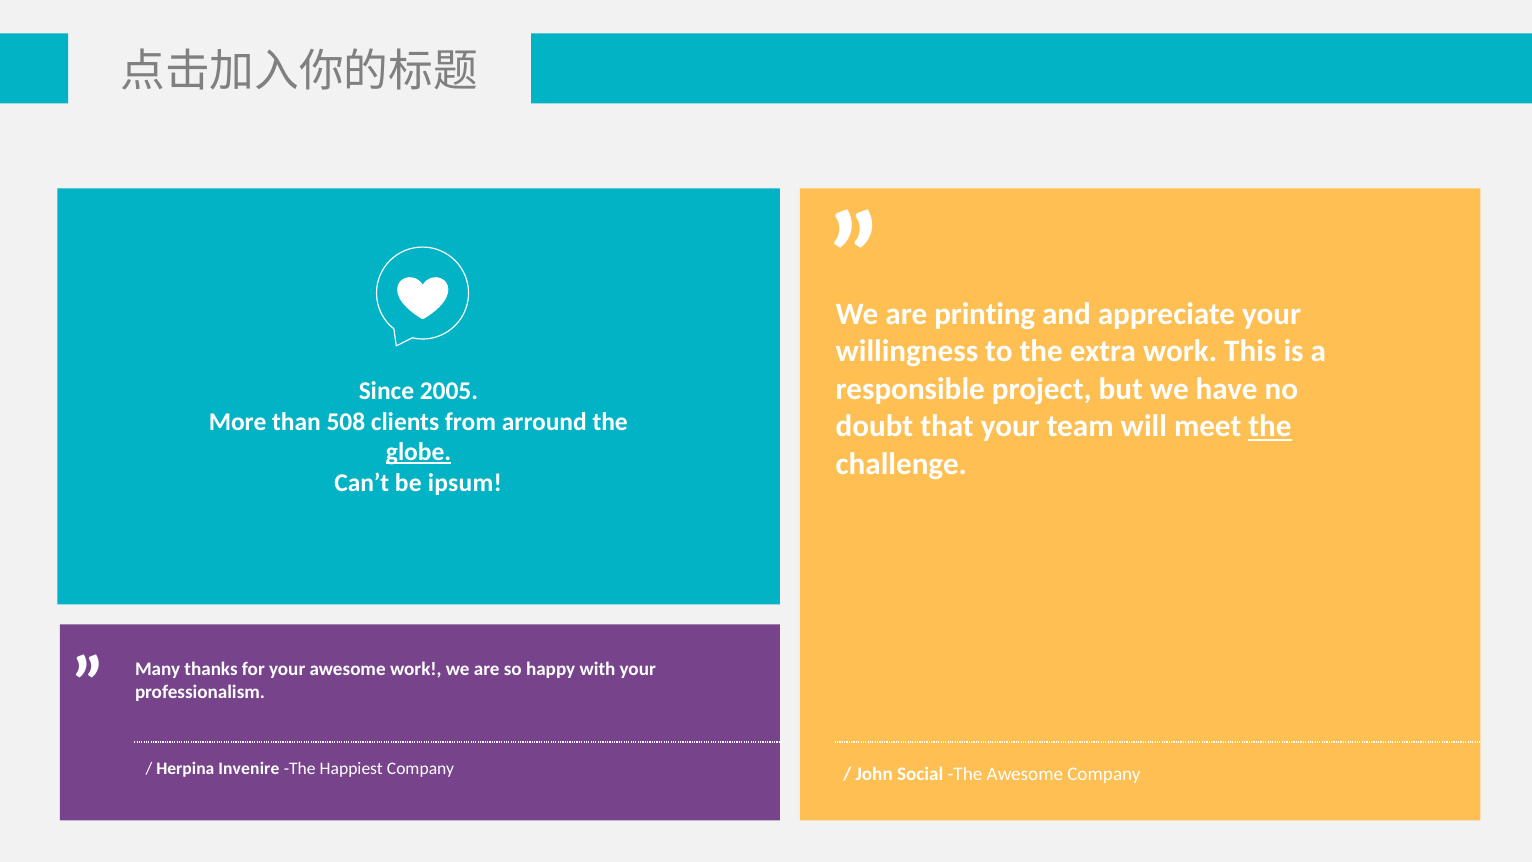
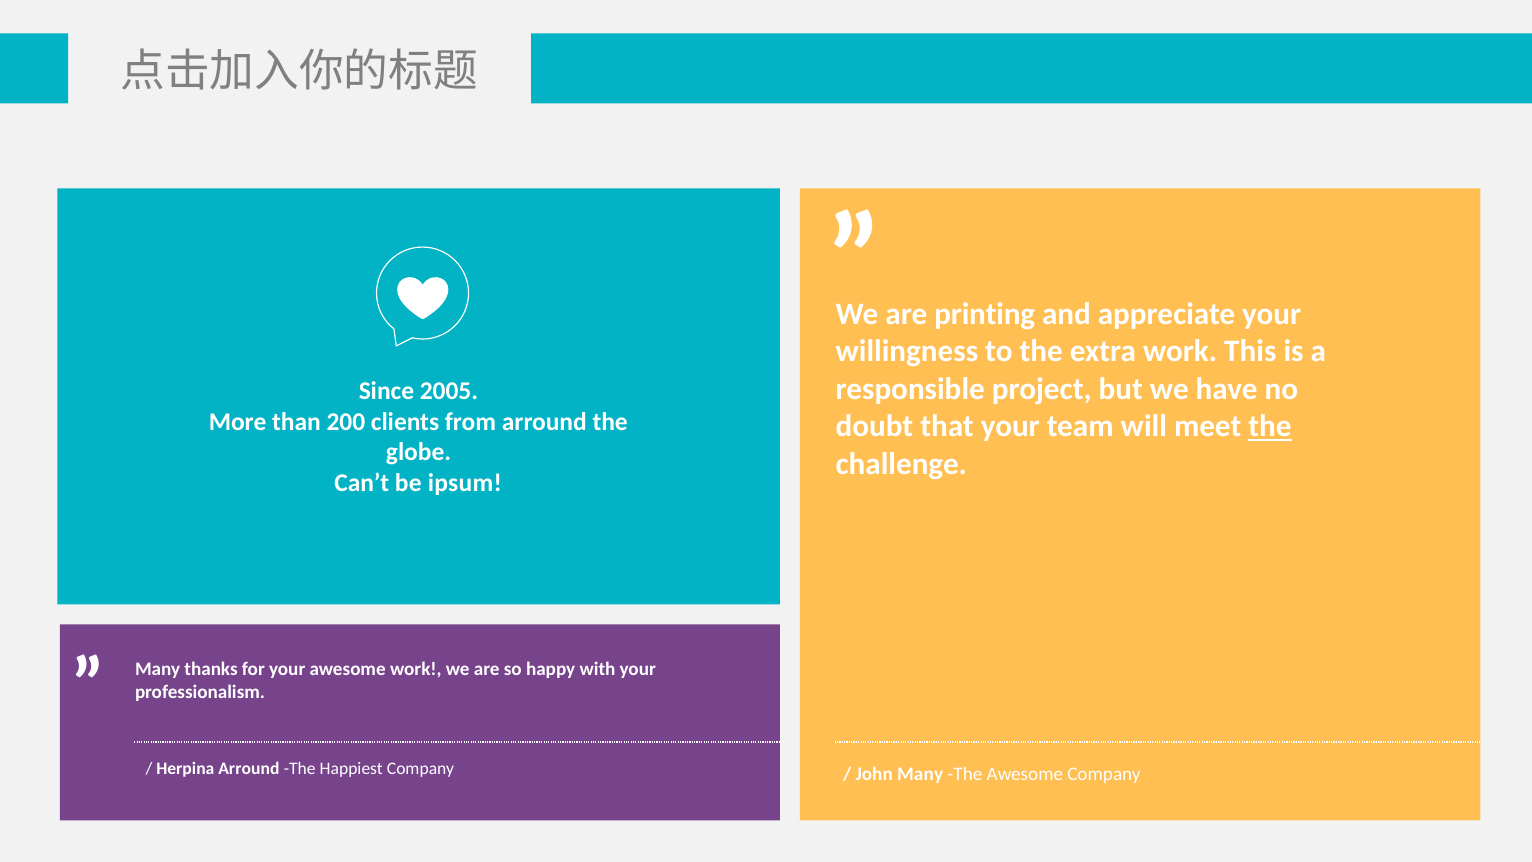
508: 508 -> 200 (346, 422)
globe underline: present -> none (419, 452)
Herpina Invenire: Invenire -> Arround (249, 769)
John Social: Social -> Many (920, 774)
